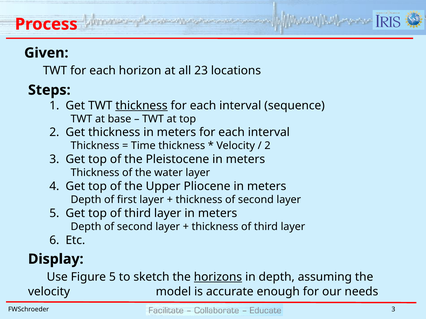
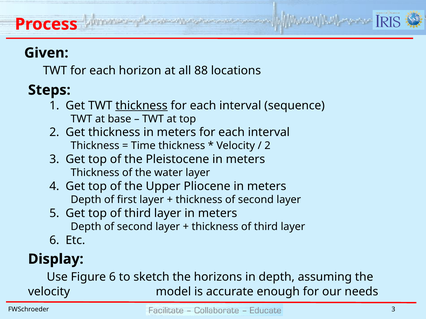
23: 23 -> 88 (201, 71)
Figure 5: 5 -> 6 (112, 277)
horizons underline: present -> none (218, 277)
